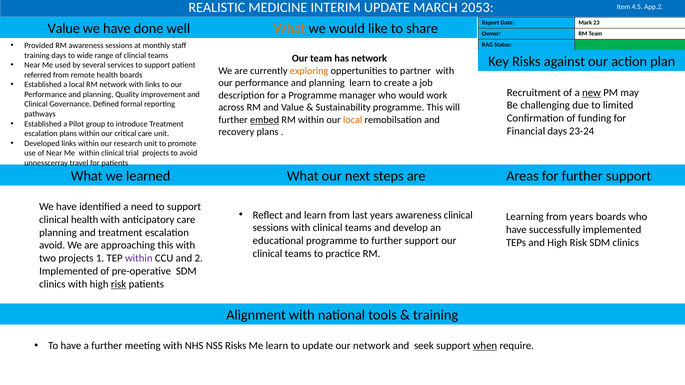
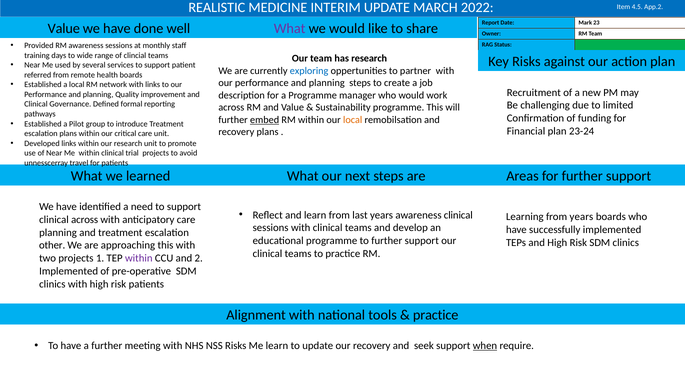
2053: 2053 -> 2022 (477, 7)
What colour: orange -> purple (290, 29)
has network: network -> research (369, 59)
exploring colour: orange -> blue (309, 71)
planning learn: learn -> steps (360, 83)
new underline: present -> none (592, 93)
Financial days: days -> plan (557, 131)
clinical health: health -> across (85, 220)
avoid: avoid -> other (52, 246)
risk underline: present -> none (119, 284)
training: training -> practice (436, 315)
our network: network -> recovery (372, 346)
